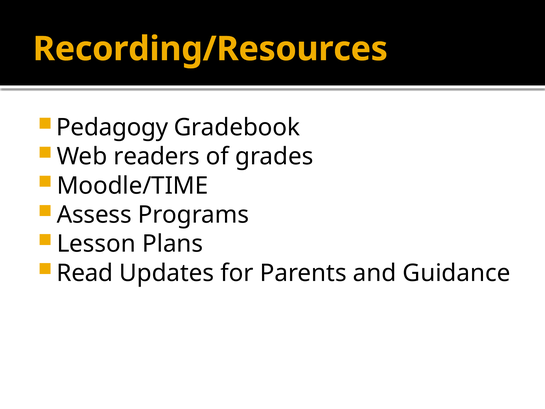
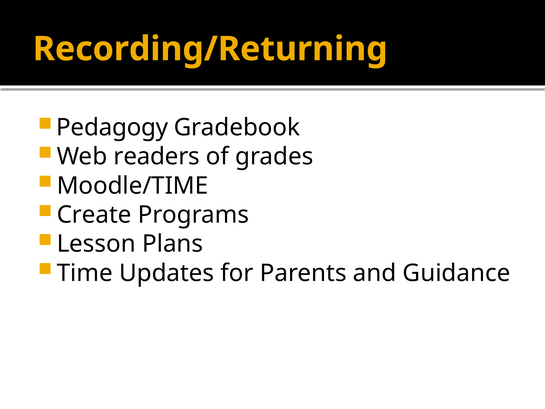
Recording/Resources: Recording/Resources -> Recording/Returning (210, 49)
Assess: Assess -> Create (94, 215)
Read: Read -> Time (85, 273)
